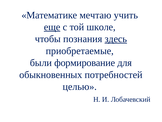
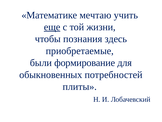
школе: школе -> жизни (101, 27)
здесь underline: present -> none (116, 39)
целью: целью -> плиты (80, 86)
